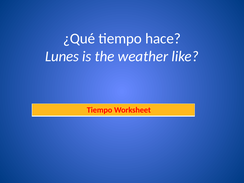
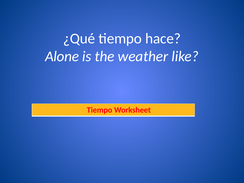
Lunes: Lunes -> Alone (62, 56)
